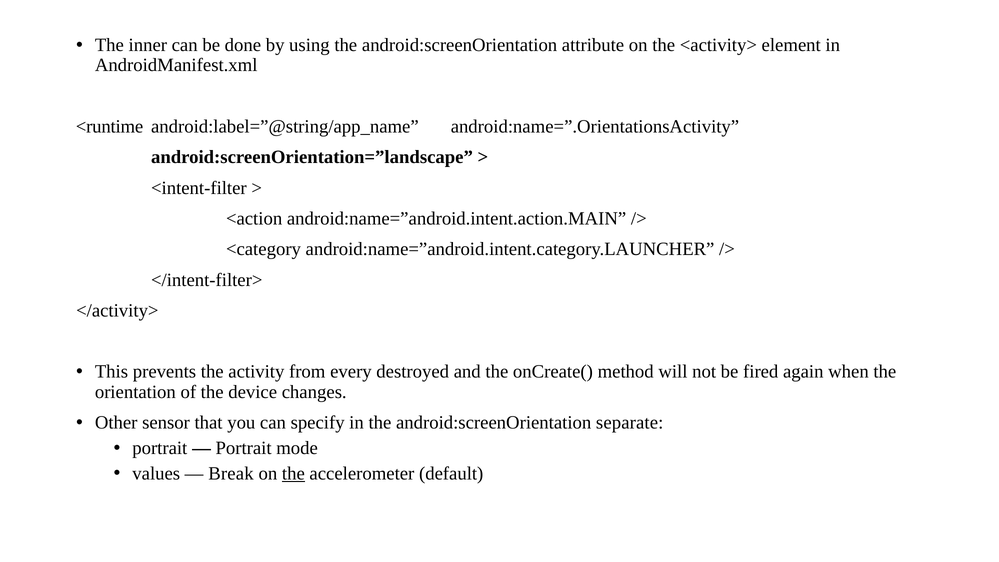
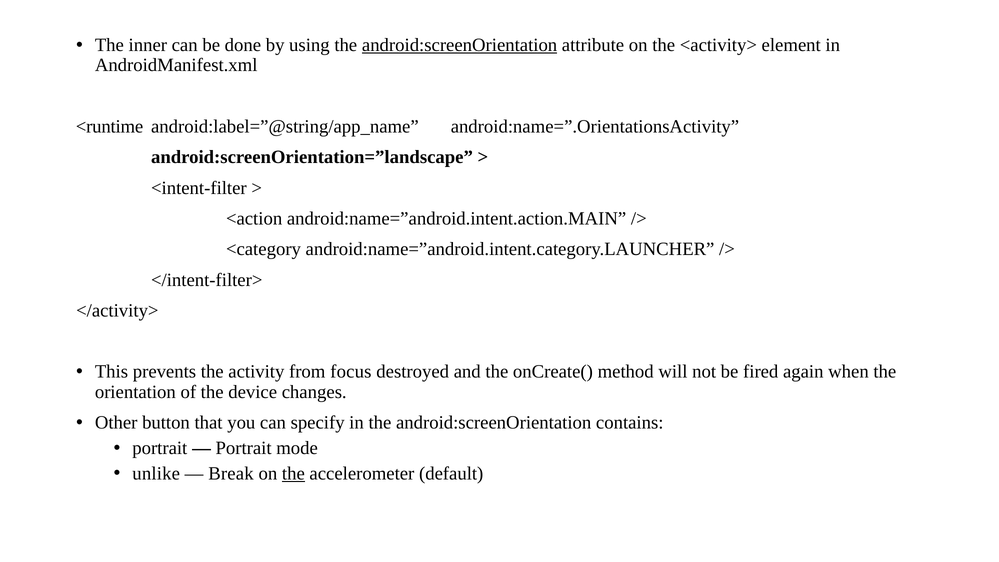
android:screenOrientation underline: none -> present (460, 45)
every: every -> focus (351, 372)
sensor: sensor -> button (166, 423)
separate: separate -> contains (630, 423)
values: values -> unlike (156, 473)
